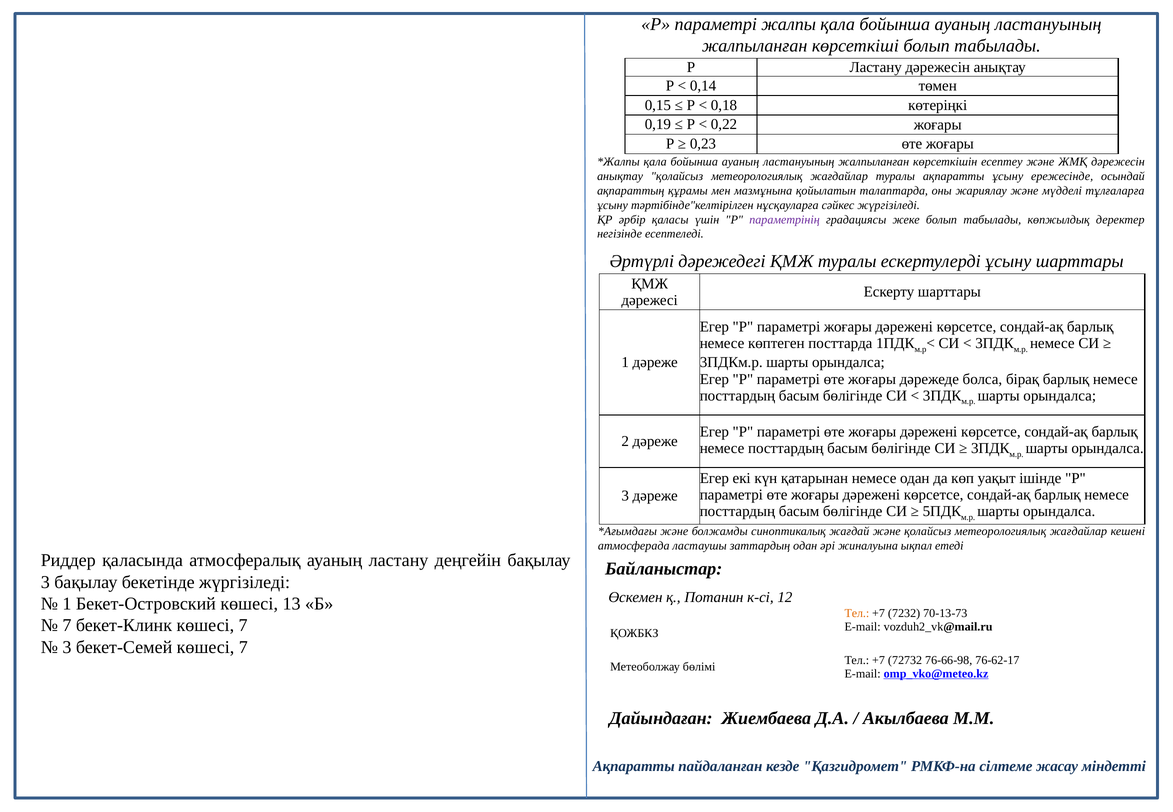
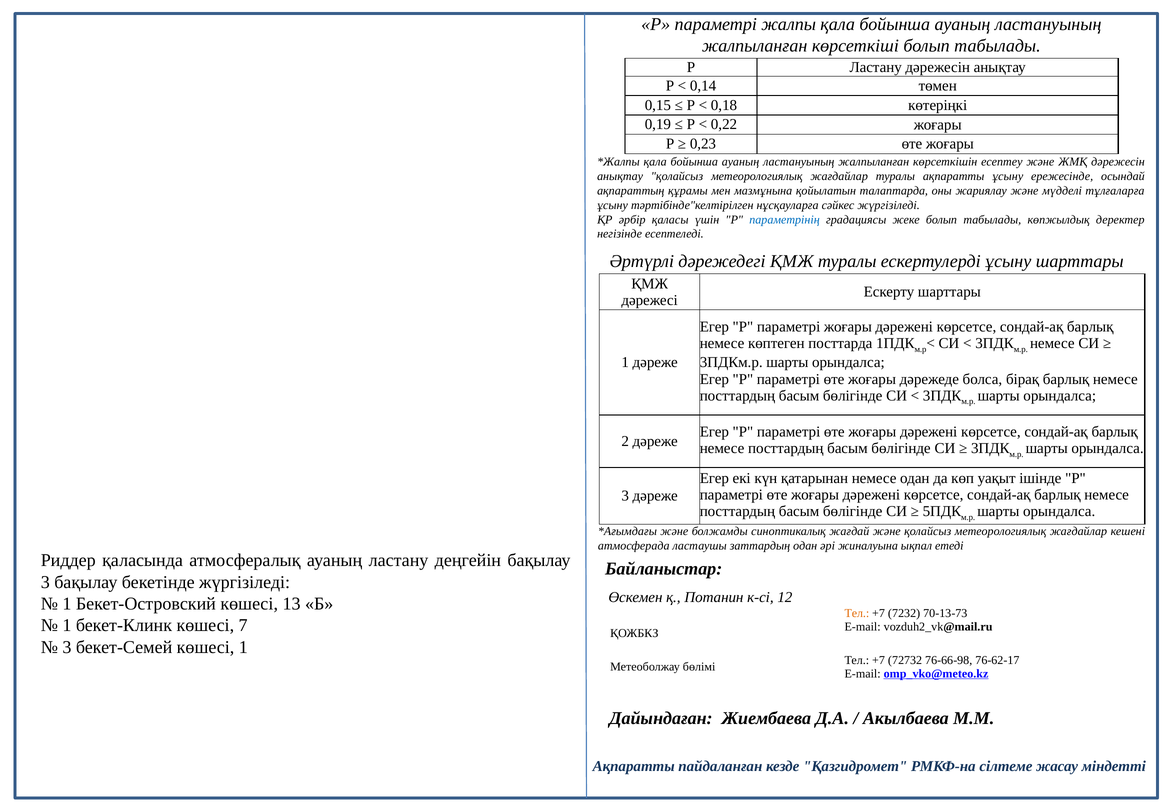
параметрінің colour: purple -> blue (785, 220)
7: 7 -> 1 (67, 626)
бекет-Семей көшесі 7: 7 -> 1 (243, 647)
